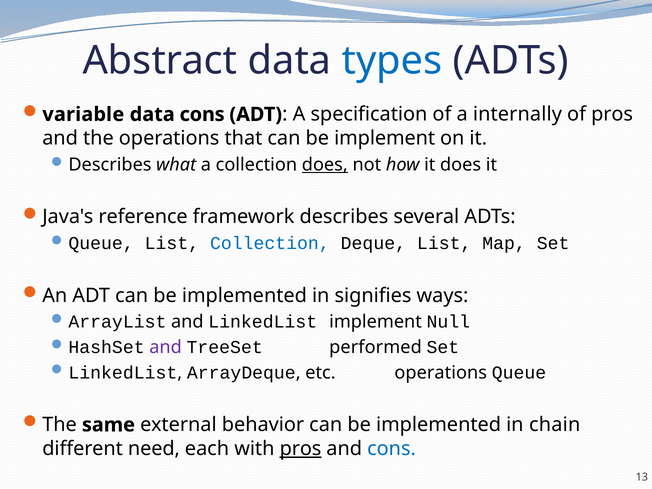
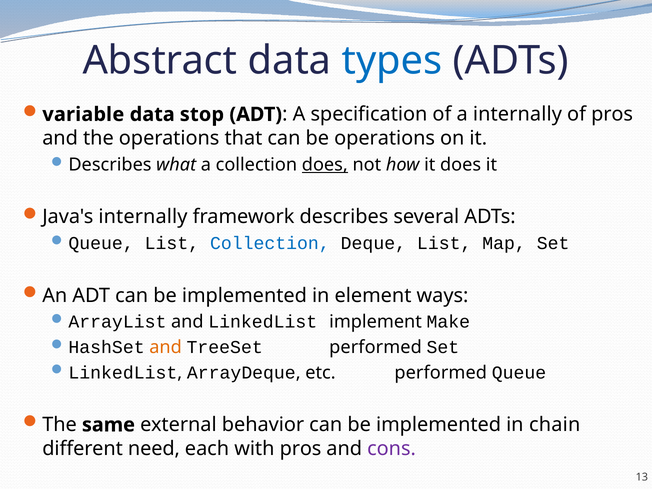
data cons: cons -> stop (202, 114)
be implement: implement -> operations (385, 138)
Java's reference: reference -> internally (143, 217)
signifies: signifies -> element (373, 296)
Null: Null -> Make (448, 322)
and colour: purple -> orange (166, 347)
etc operations: operations -> performed (441, 373)
pros underline: present -> none (301, 449)
cons colour: blue -> purple (392, 449)
